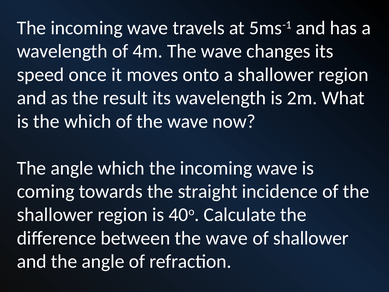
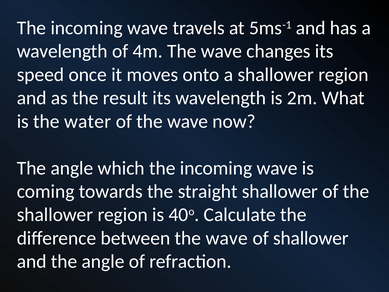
the which: which -> water (88, 121)
straight incidence: incidence -> shallower (280, 191)
